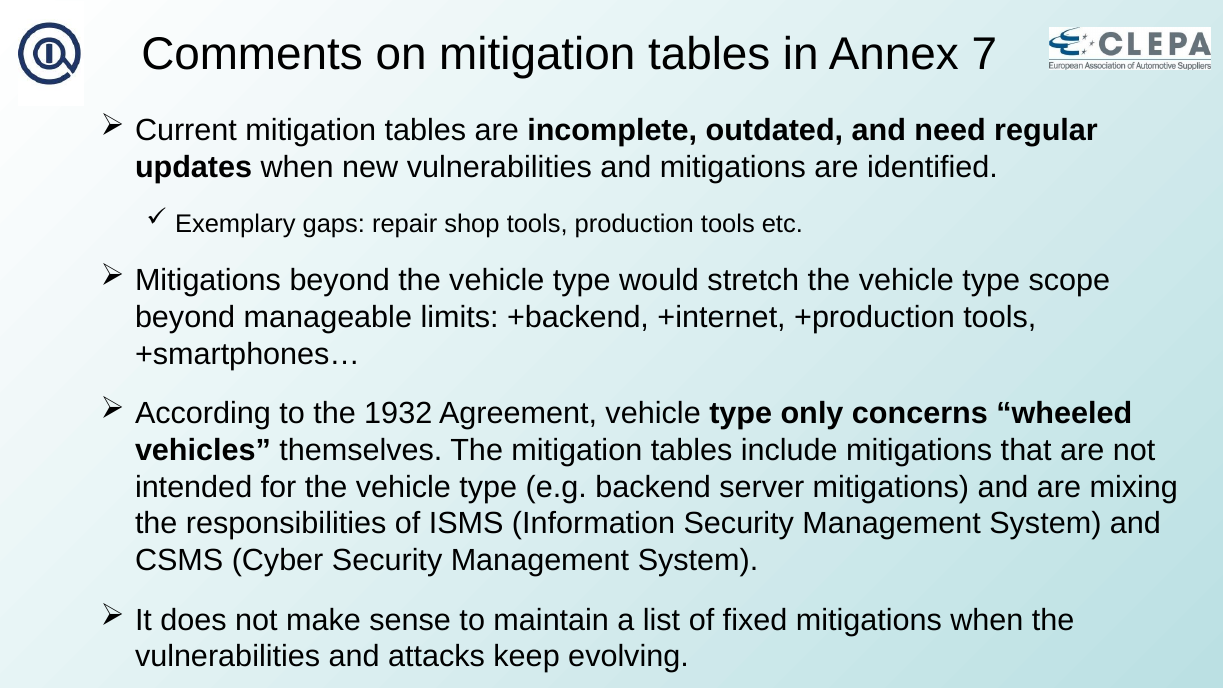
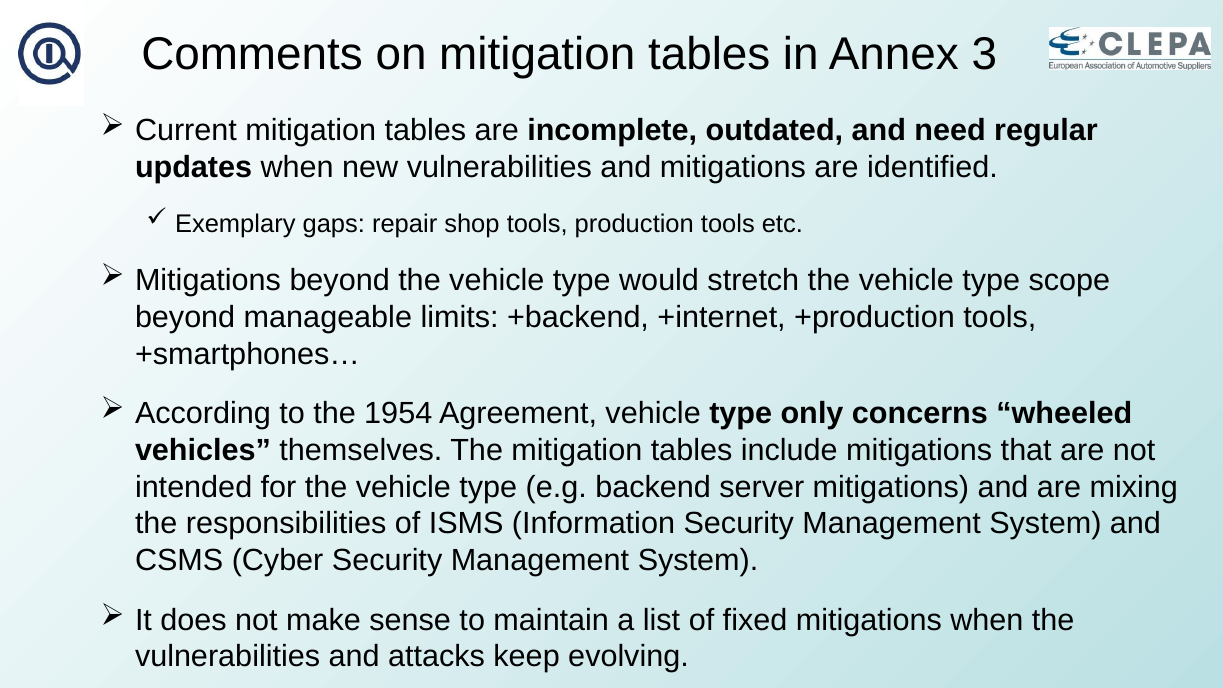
7: 7 -> 3 (984, 54)
1932: 1932 -> 1954 (398, 413)
